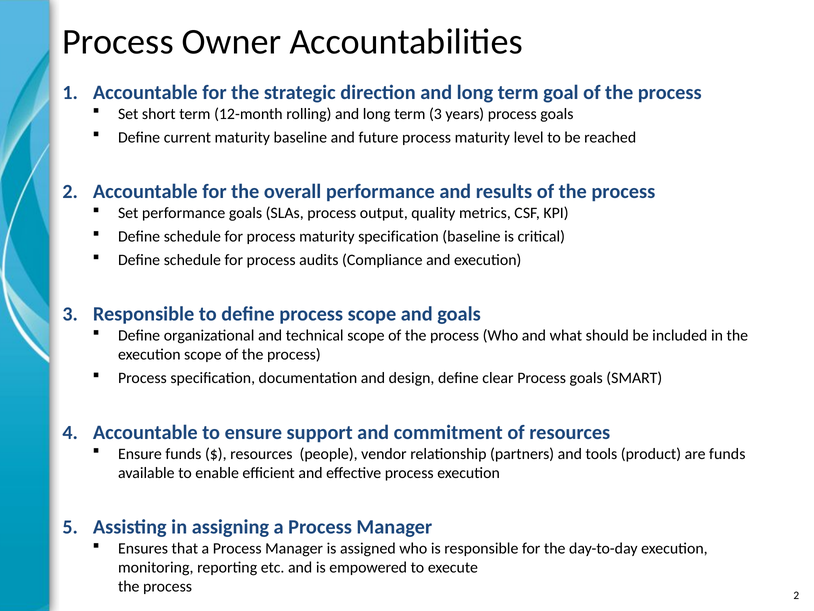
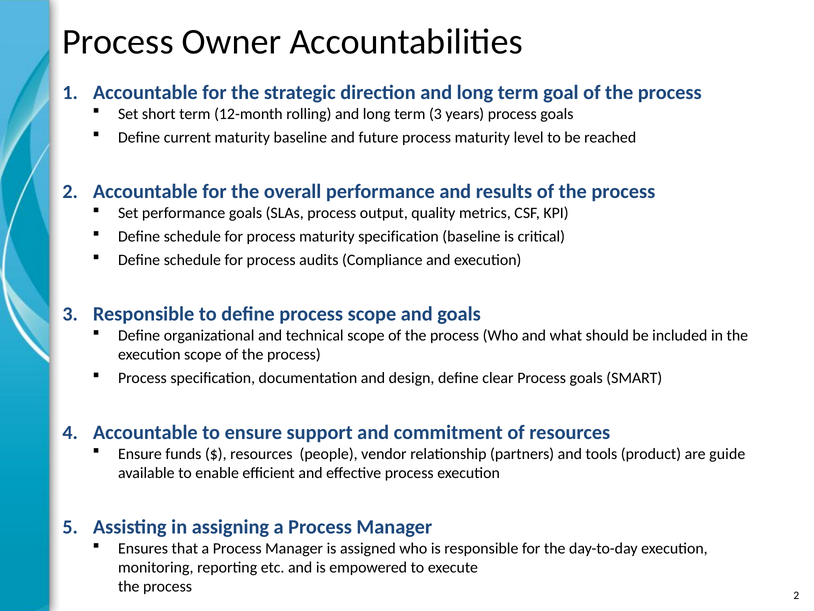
are funds: funds -> guide (727, 453)
